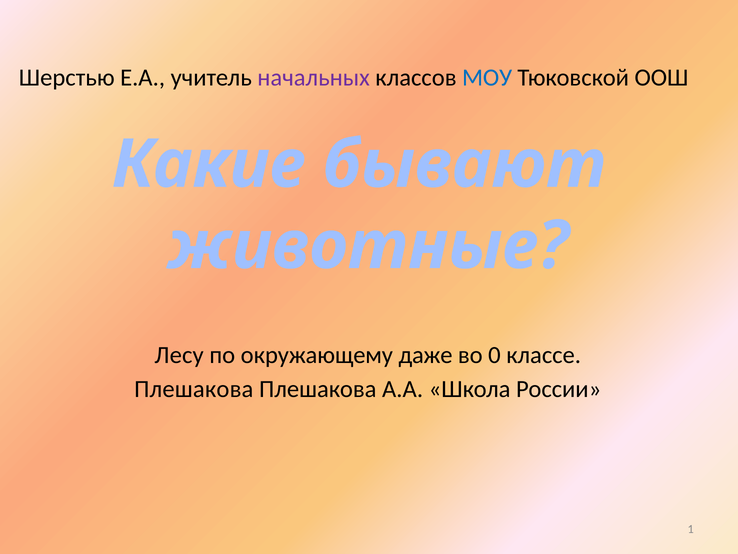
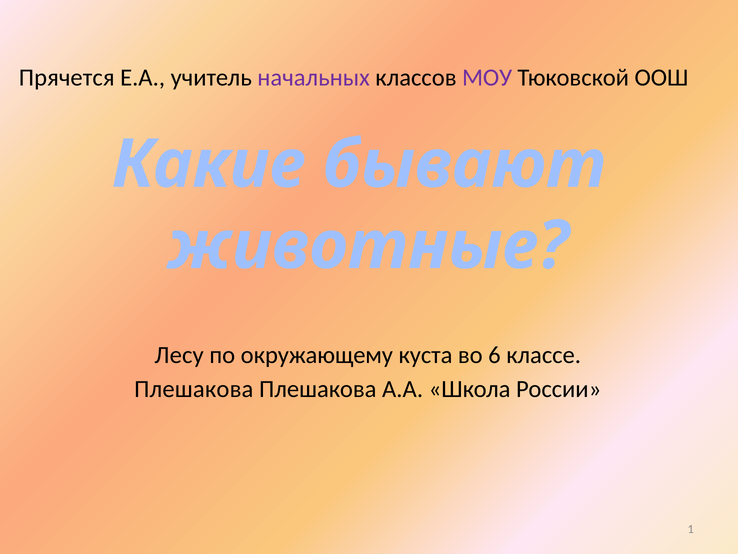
Шерстью: Шерстью -> Прячется (67, 78)
МОУ colour: blue -> purple (487, 78)
даже: даже -> куста (425, 355)
0: 0 -> 6 (494, 355)
